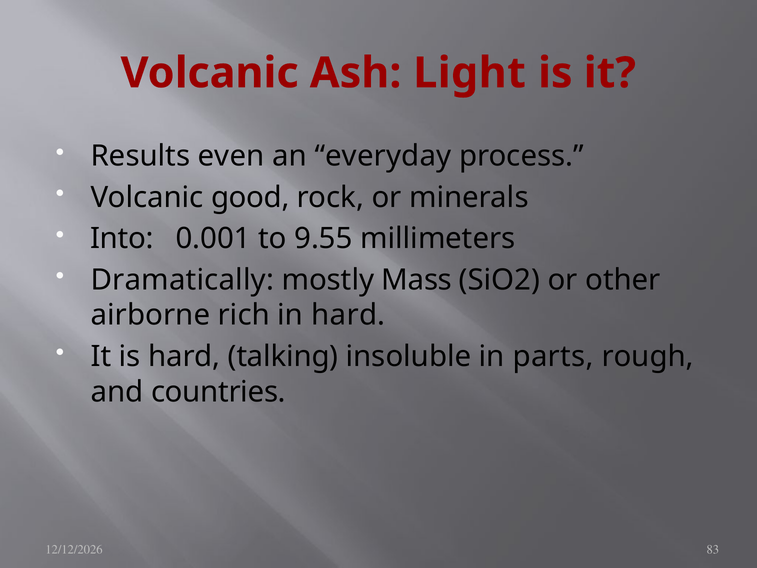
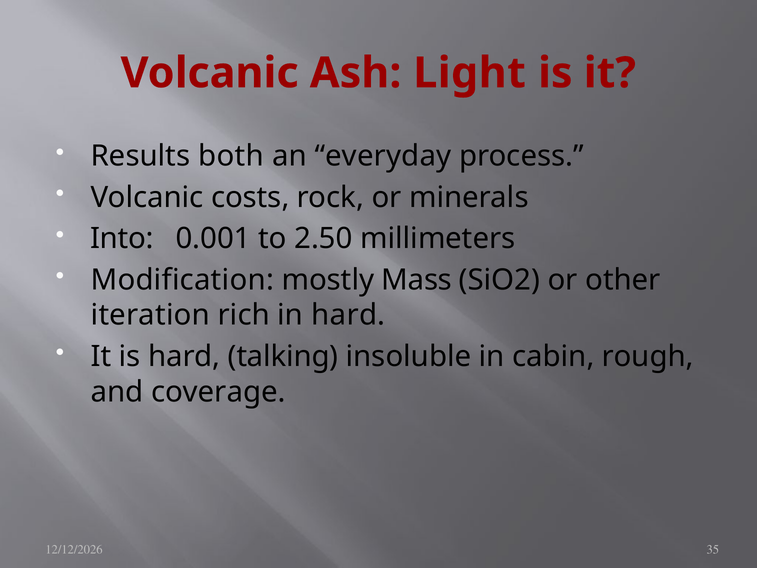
even: even -> both (231, 156)
good: good -> costs (250, 197)
9.55: 9.55 -> 2.50 (323, 238)
Dramatically: Dramatically -> Modification (182, 280)
airborne: airborne -> iteration (150, 315)
parts: parts -> cabin (553, 356)
countries: countries -> coverage (218, 392)
83: 83 -> 35 (713, 549)
